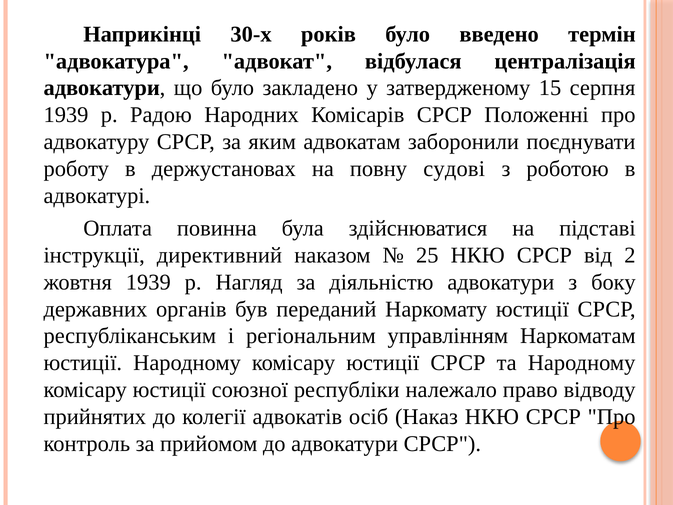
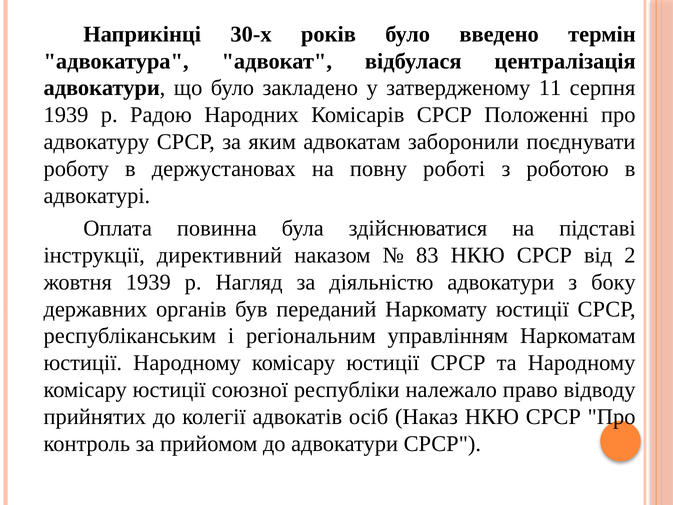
15: 15 -> 11 (550, 88)
судові: судові -> роботі (454, 169)
25: 25 -> 83 (427, 255)
